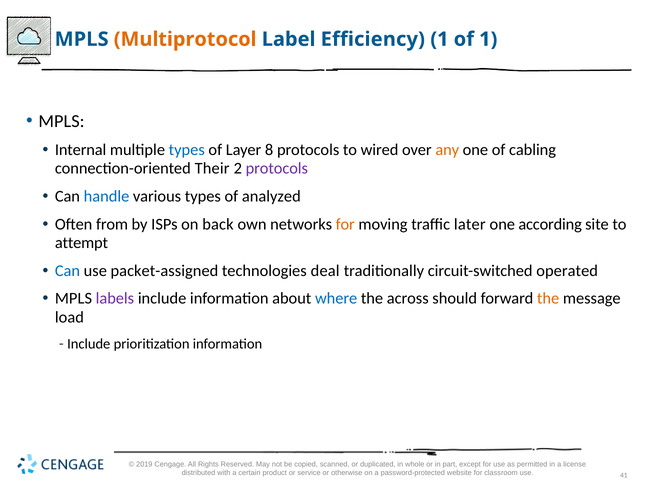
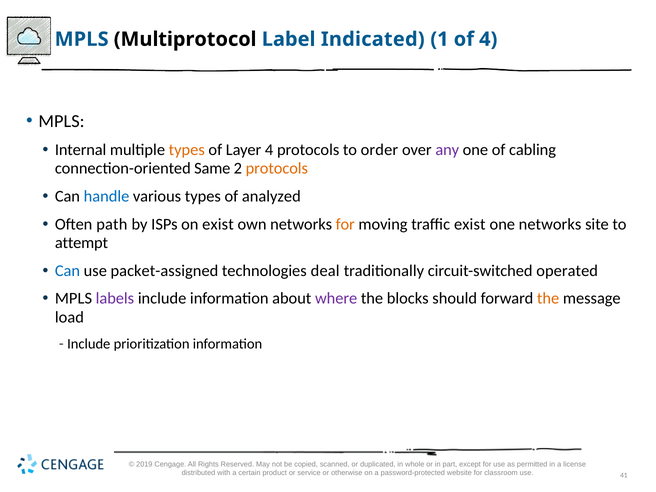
Multiprotocol colour: orange -> black (185, 39)
Efficiency: Efficiency -> Indicated (373, 39)
of 1: 1 -> 4 (488, 39)
types colour: blue -> orange (187, 150)
Layer 8: 8 -> 4 (269, 150)
wired: wired -> order (379, 150)
any colour: orange -> purple (447, 150)
Their: Their -> Same (212, 169)
protocols colour: purple -> orange (277, 169)
from: from -> path (112, 224)
on back: back -> exist (218, 224)
traffic later: later -> exist (470, 224)
one according: according -> networks (550, 224)
where colour: blue -> purple (336, 298)
across: across -> blocks (408, 298)
